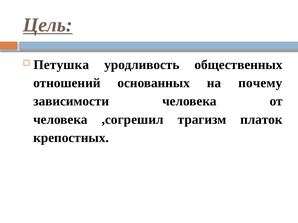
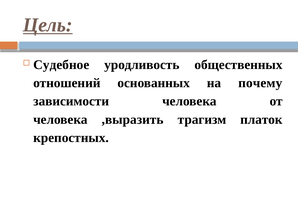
Петушка: Петушка -> Судебное (61, 65)
,согрешил: ,согрешил -> ,выразить (133, 120)
